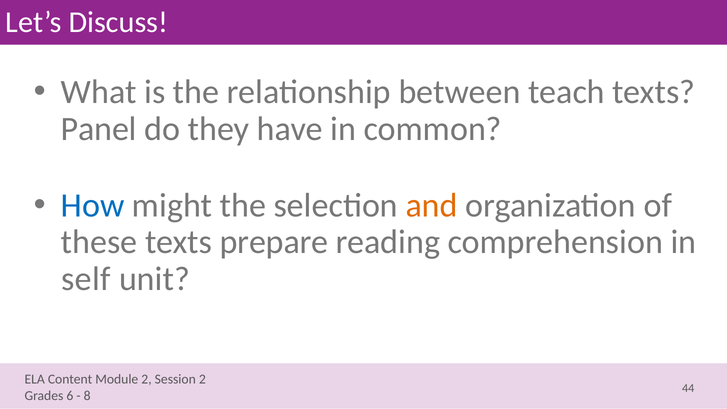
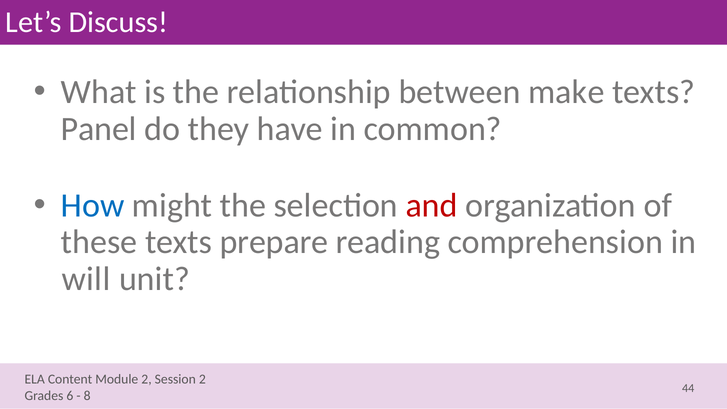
teach: teach -> make (566, 92)
and colour: orange -> red (432, 205)
self: self -> will (86, 279)
